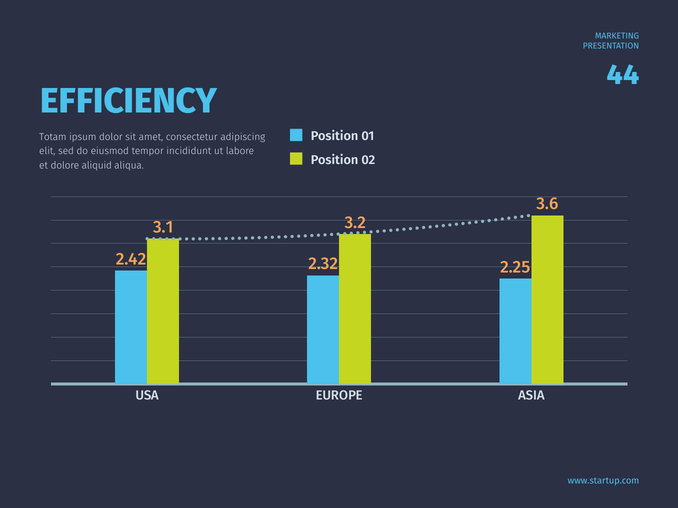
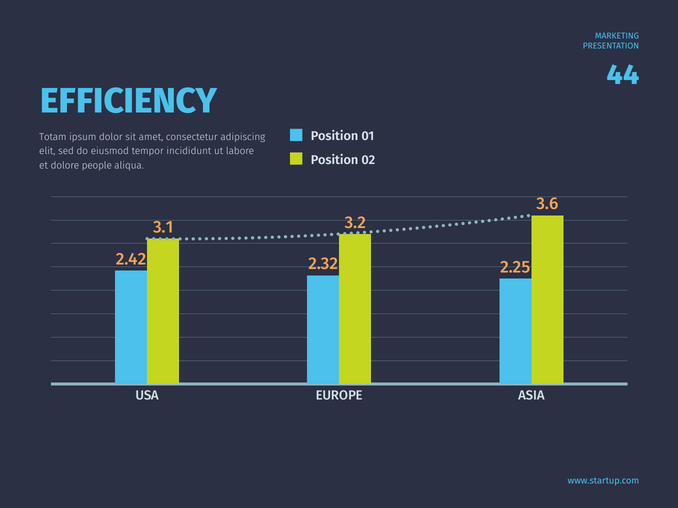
aliquid: aliquid -> people (97, 166)
